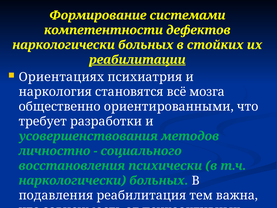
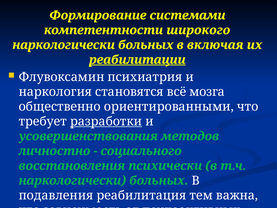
дефектов: дефектов -> широкого (198, 30)
стойких: стойких -> включая (215, 45)
Ориентациях: Ориентациях -> Флувоксамин (62, 77)
разработки underline: none -> present (106, 121)
